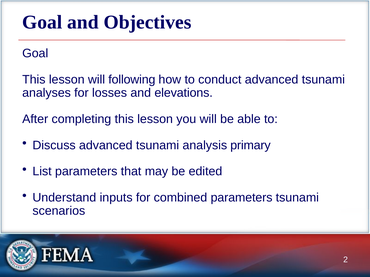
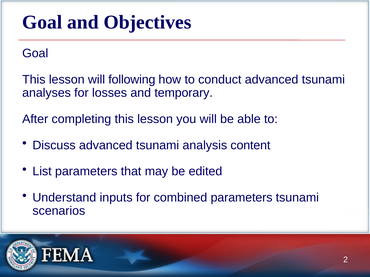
elevations: elevations -> temporary (184, 93)
primary: primary -> content (250, 145)
